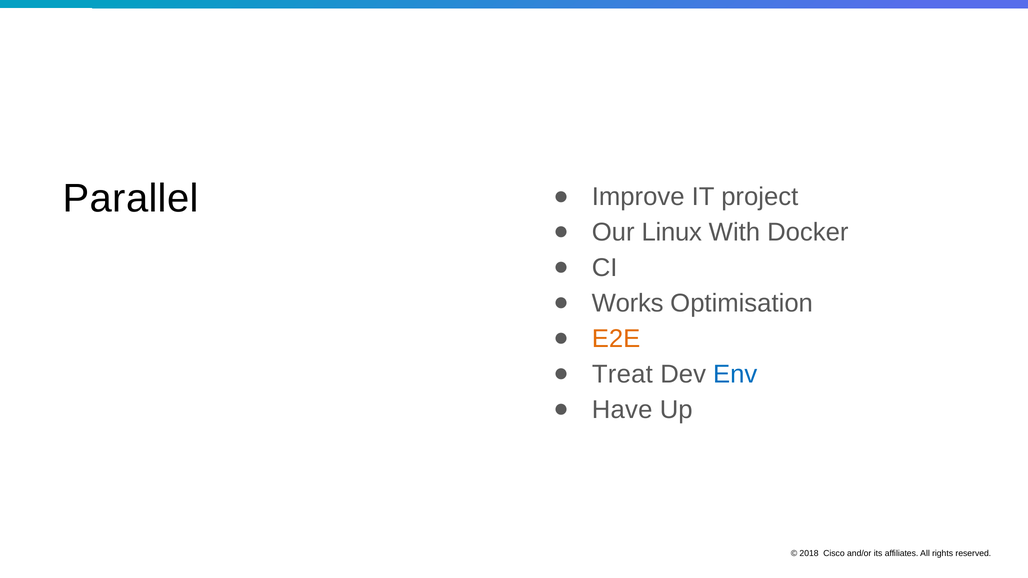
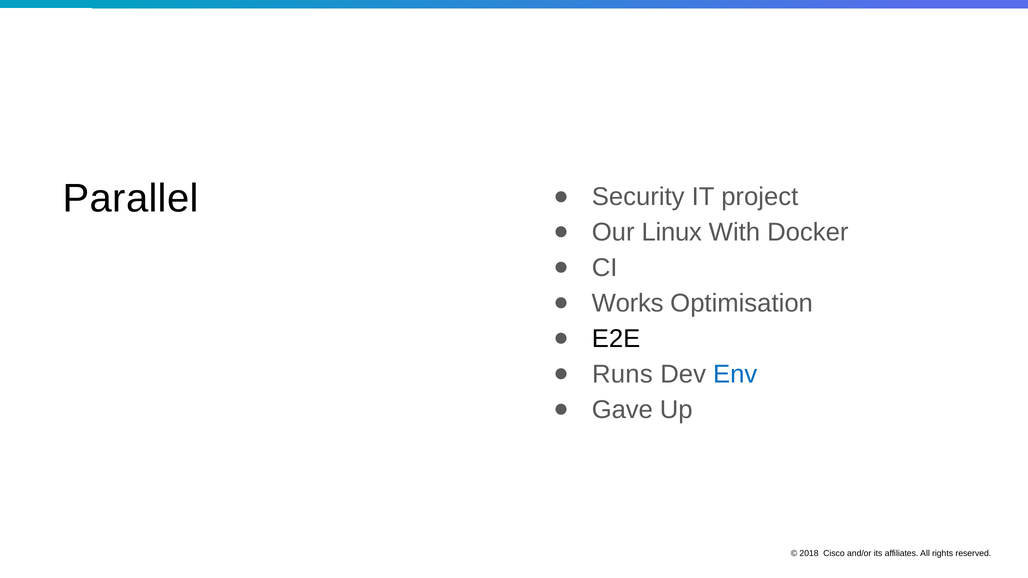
Improve: Improve -> Security (638, 197)
E2E colour: orange -> black (616, 339)
Treat: Treat -> Runs (622, 374)
Have: Have -> Gave (622, 410)
